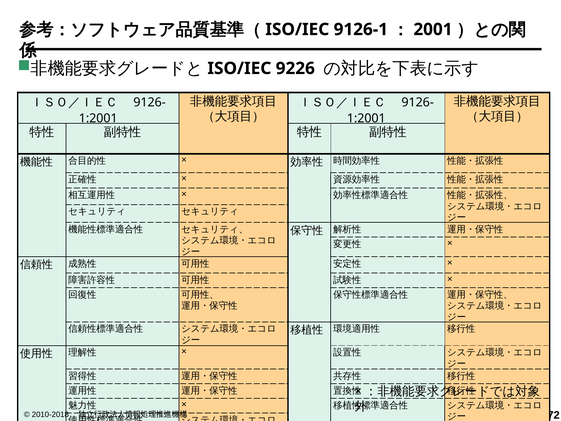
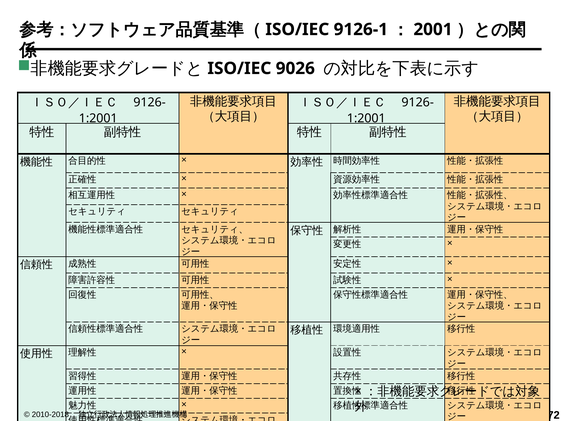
9226: 9226 -> 9026 (295, 68)
